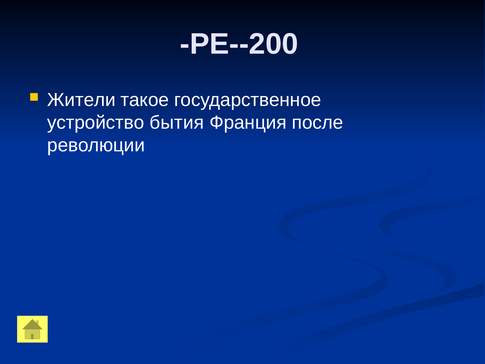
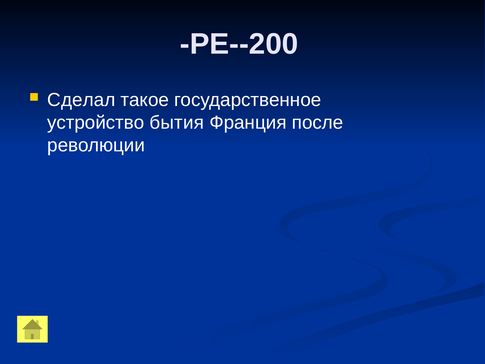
Жители: Жители -> Сделал (81, 100)
